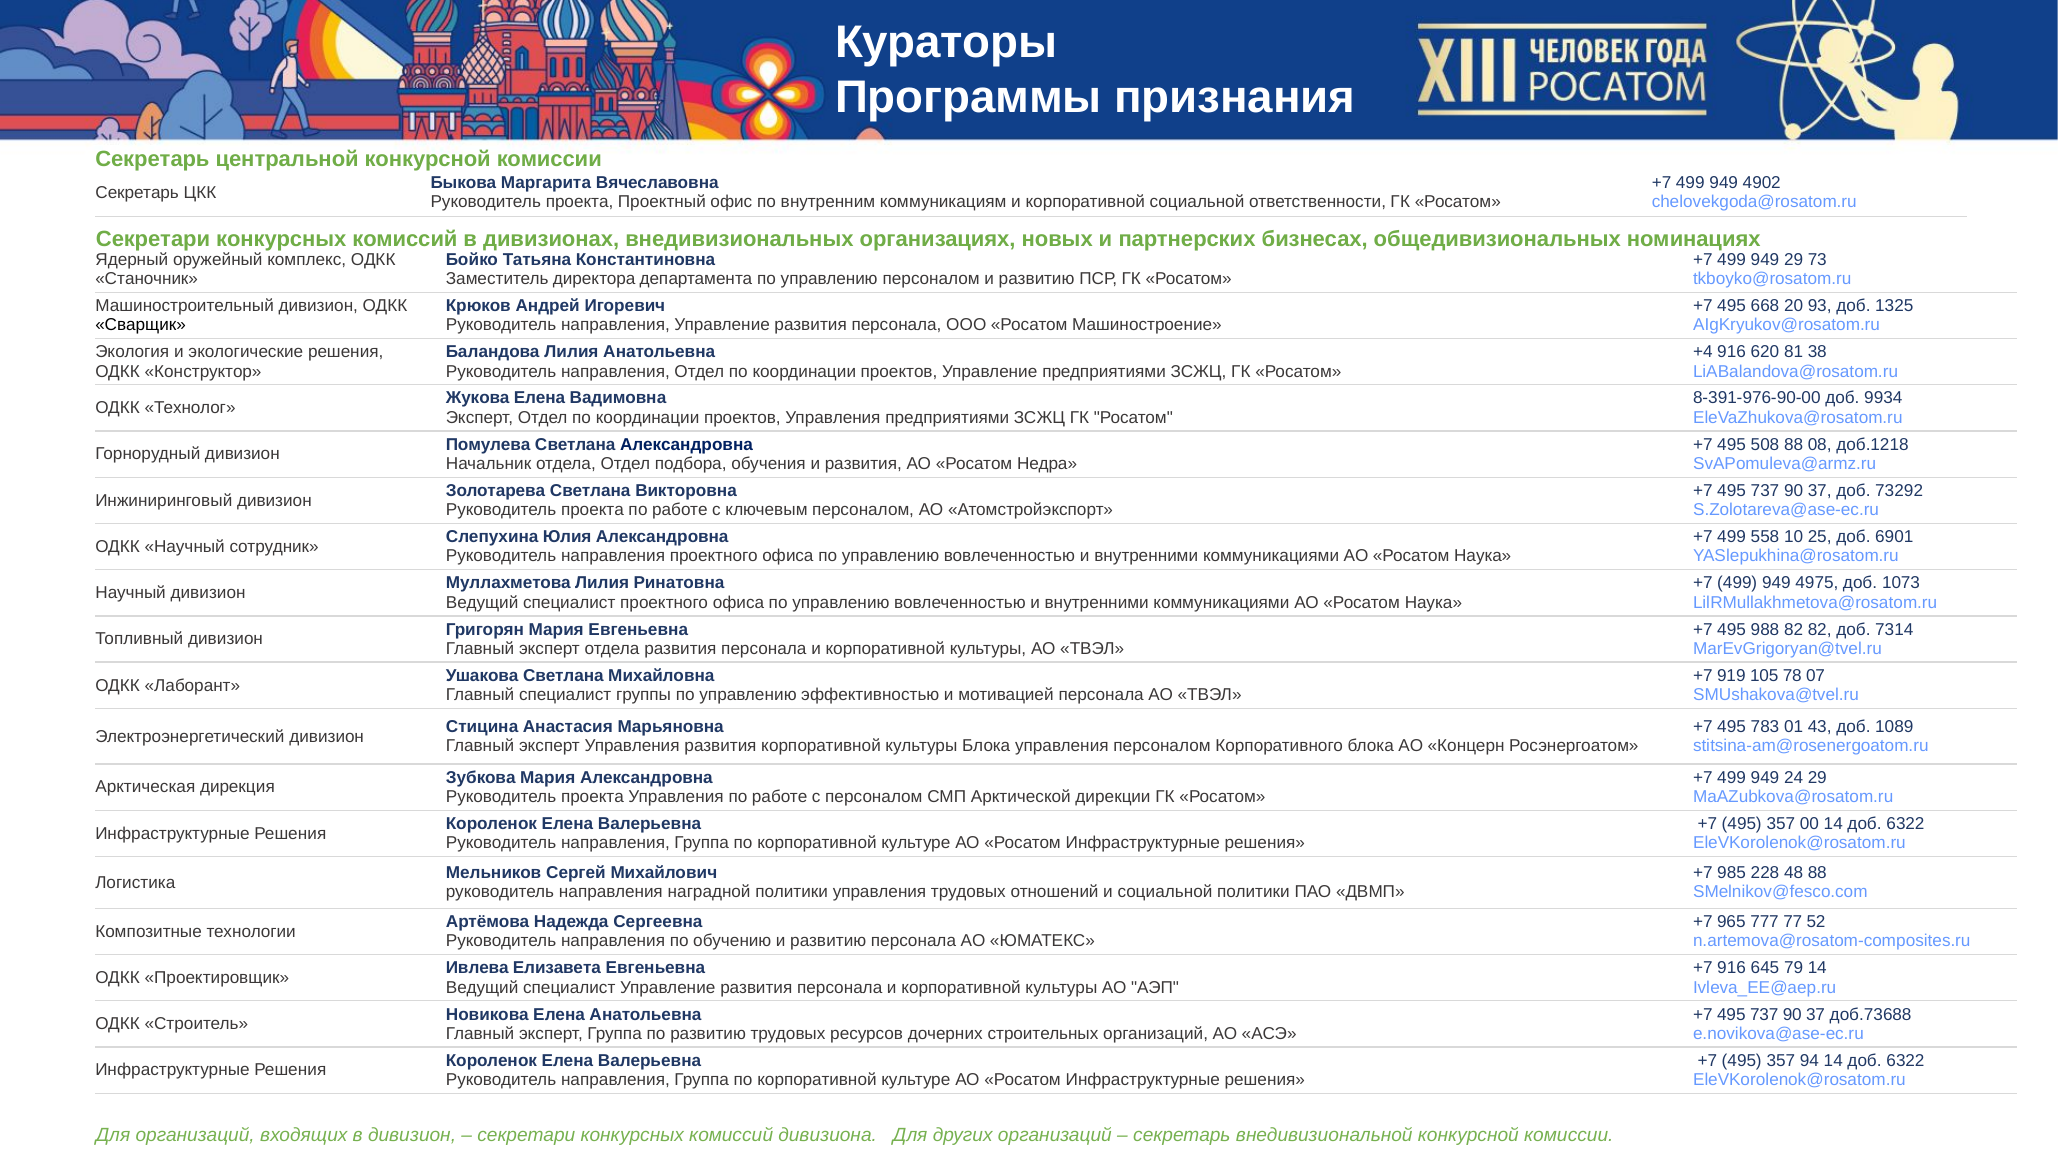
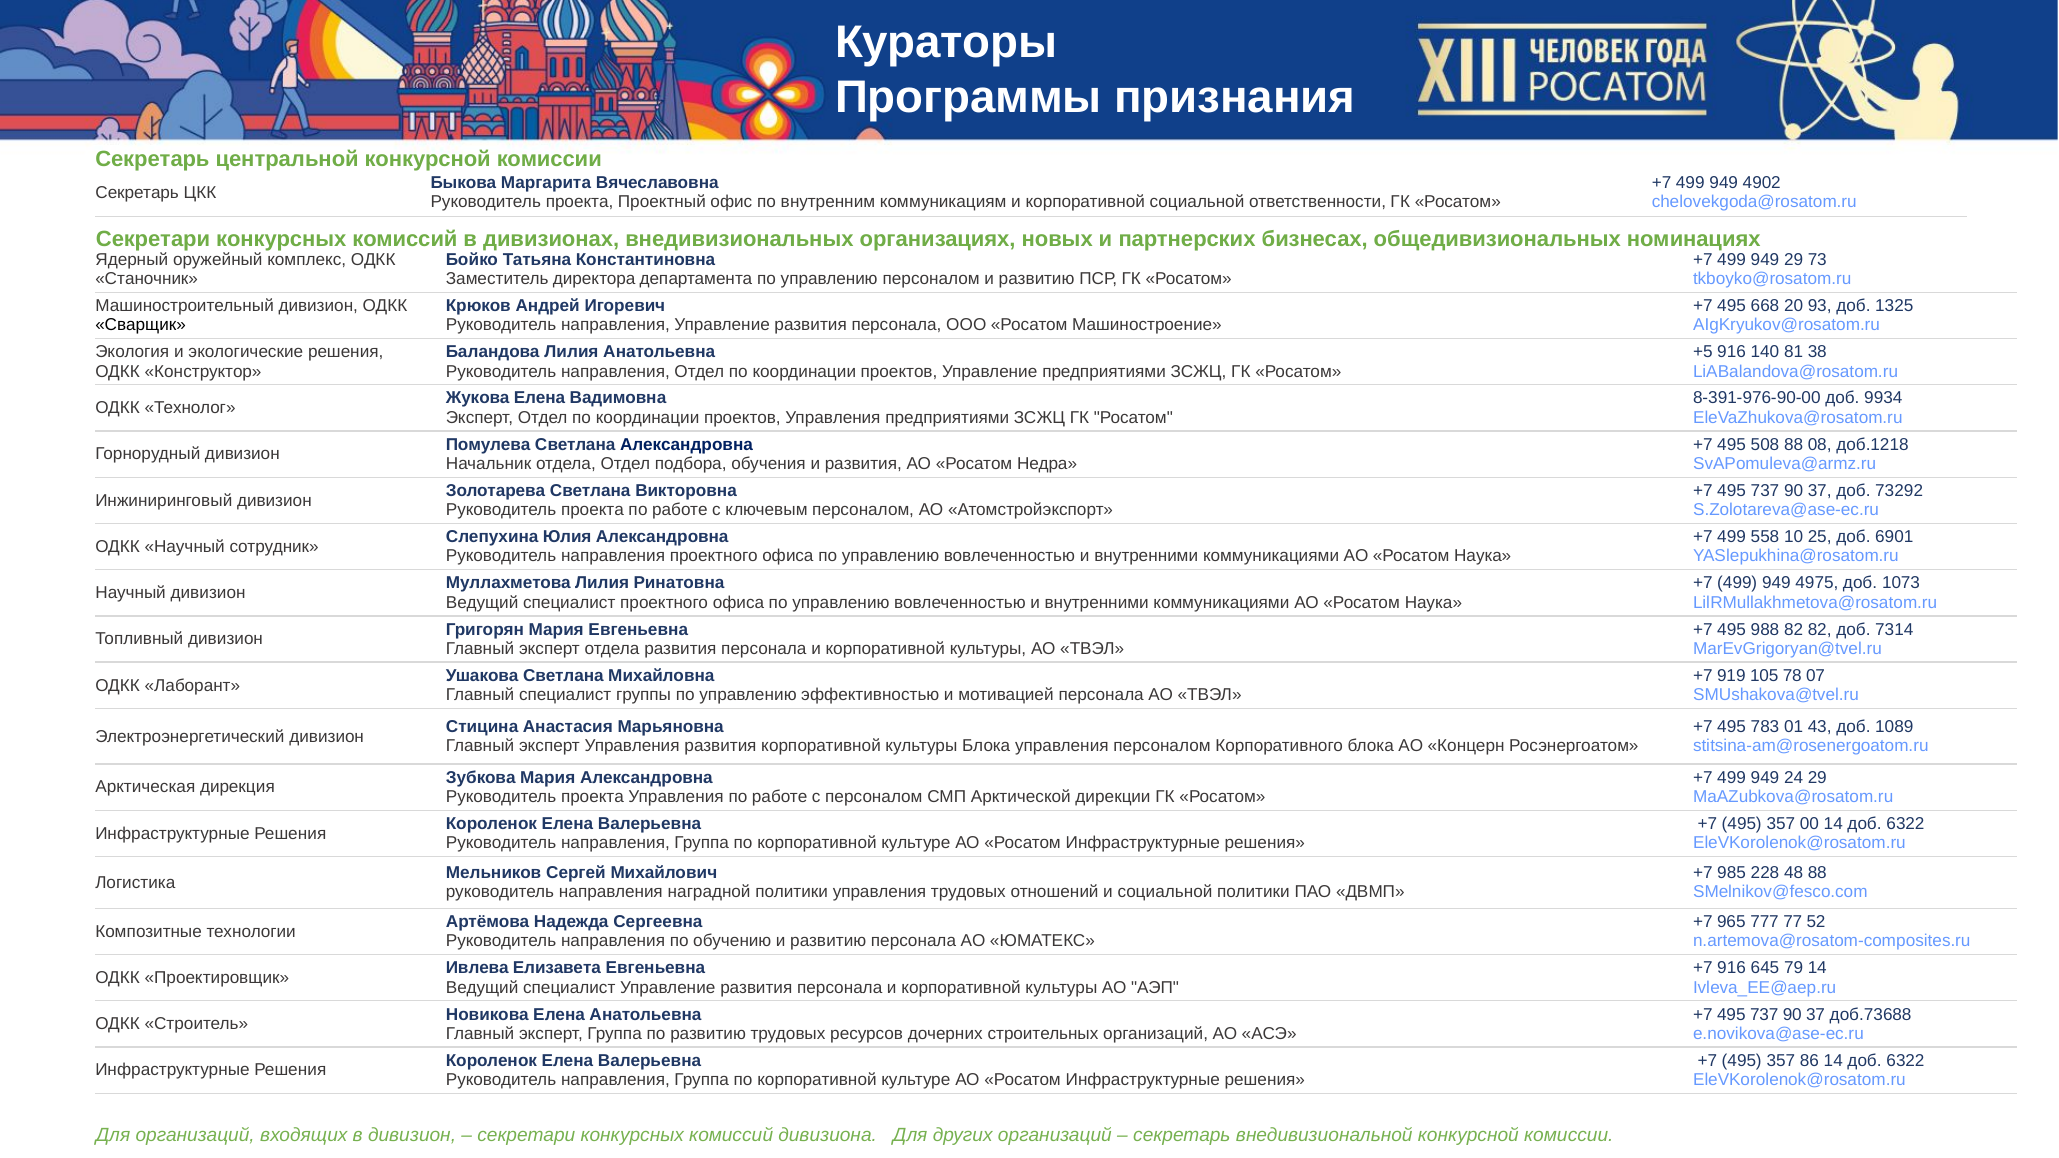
+4: +4 -> +5 (1703, 352)
620: 620 -> 140 (1765, 352)
94: 94 -> 86 (1809, 1061)
